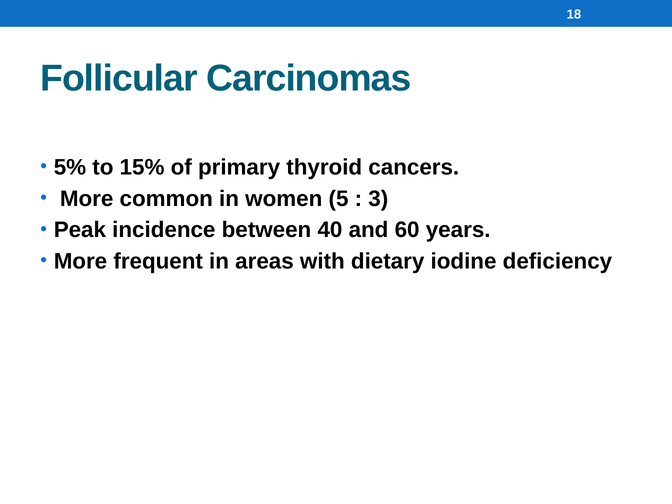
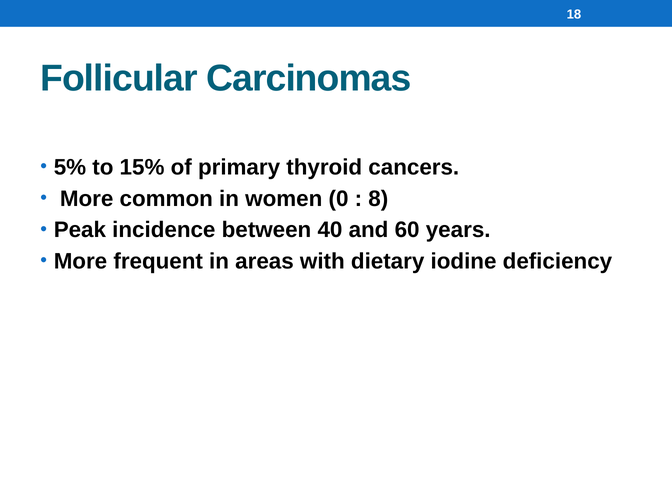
5: 5 -> 0 (339, 199)
3: 3 -> 8 (378, 199)
